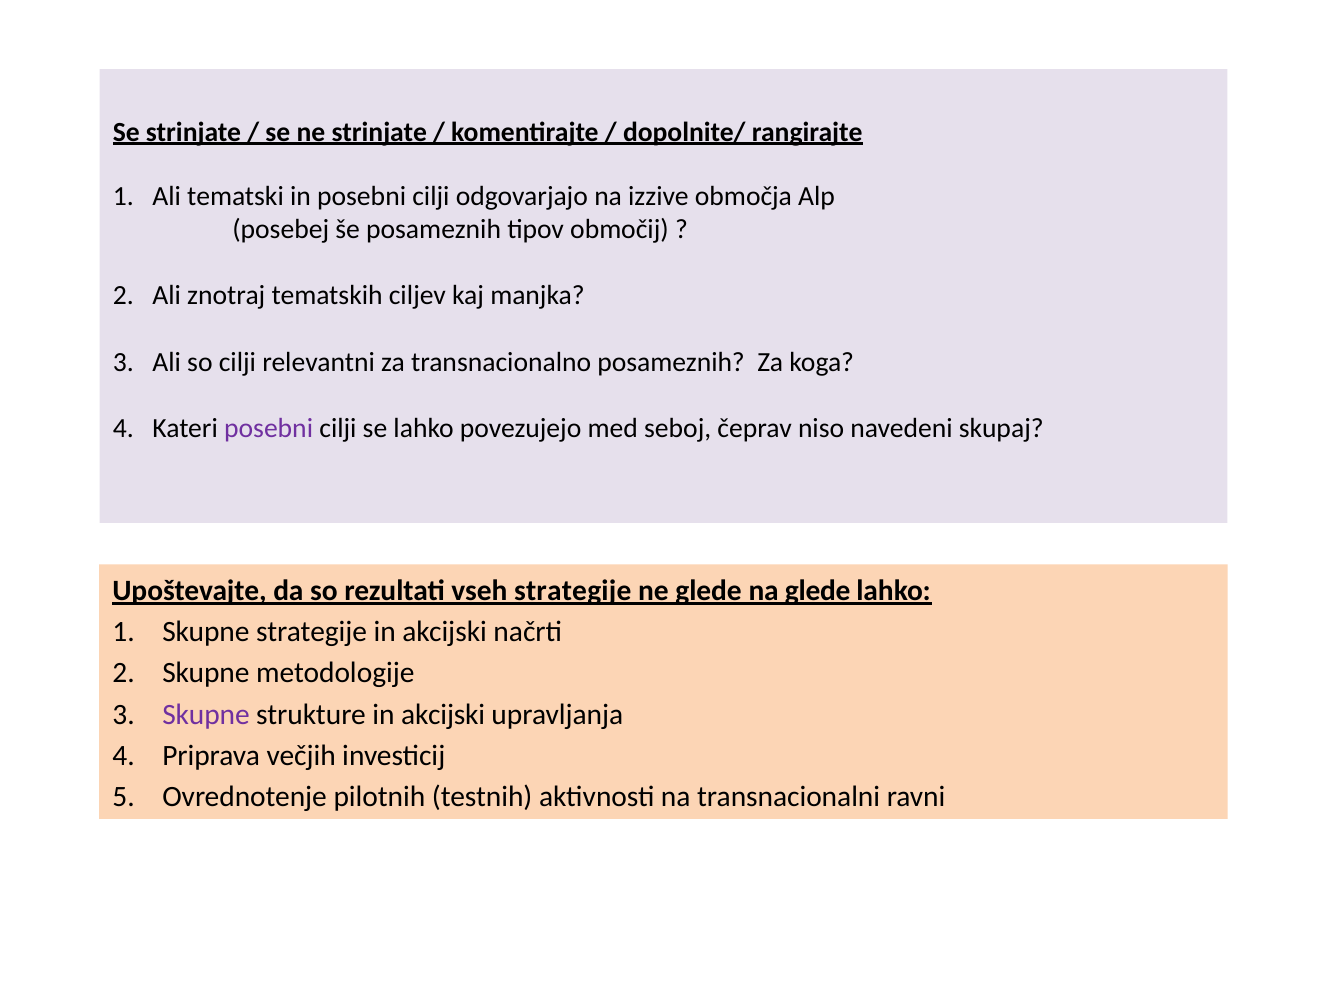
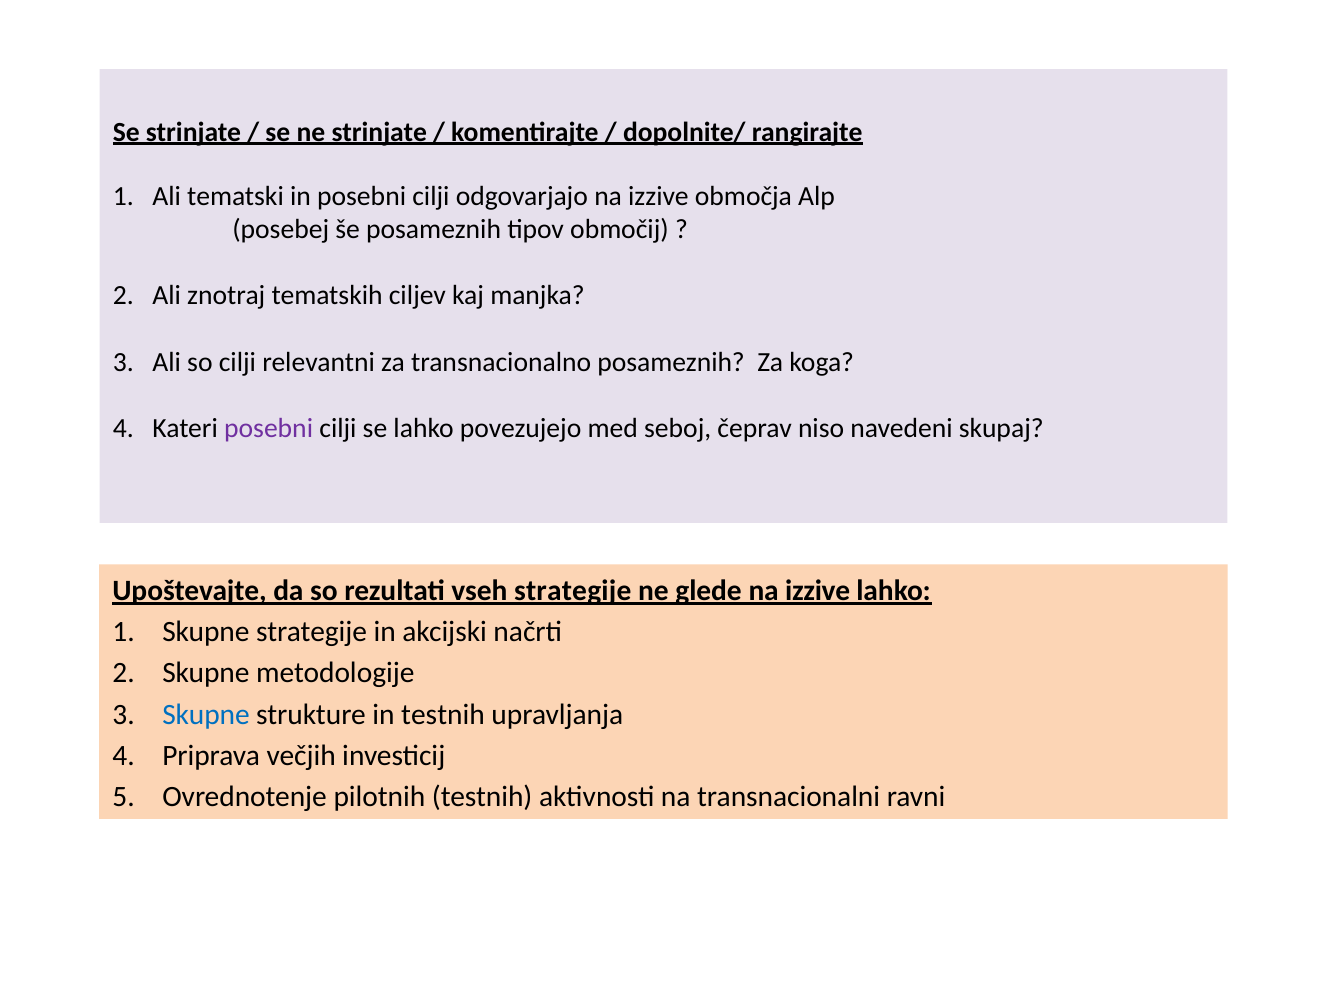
glede na glede: glede -> izzive (818, 590)
Skupne colour: purple -> blue (206, 714)
strukture in akcijski: akcijski -> testnih (443, 714)
